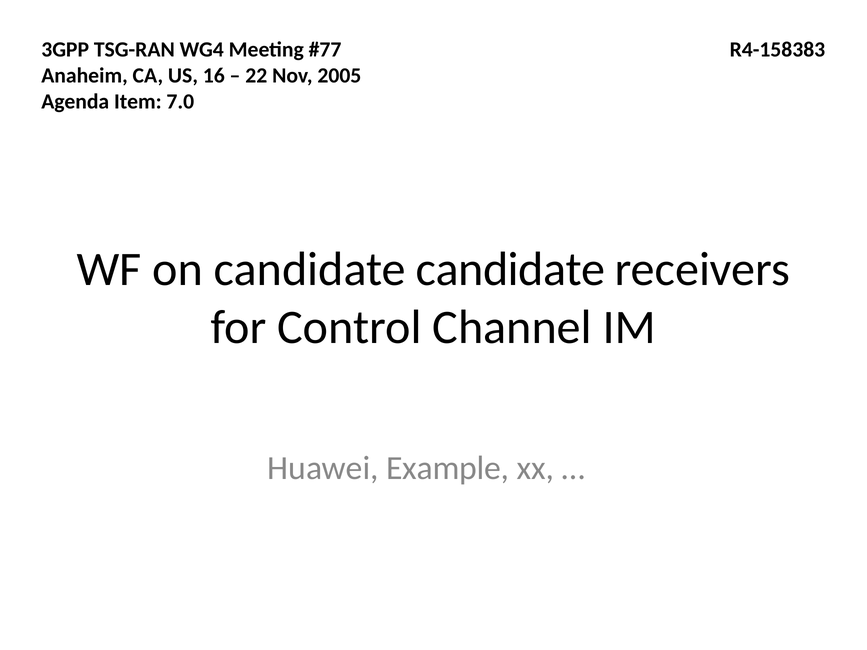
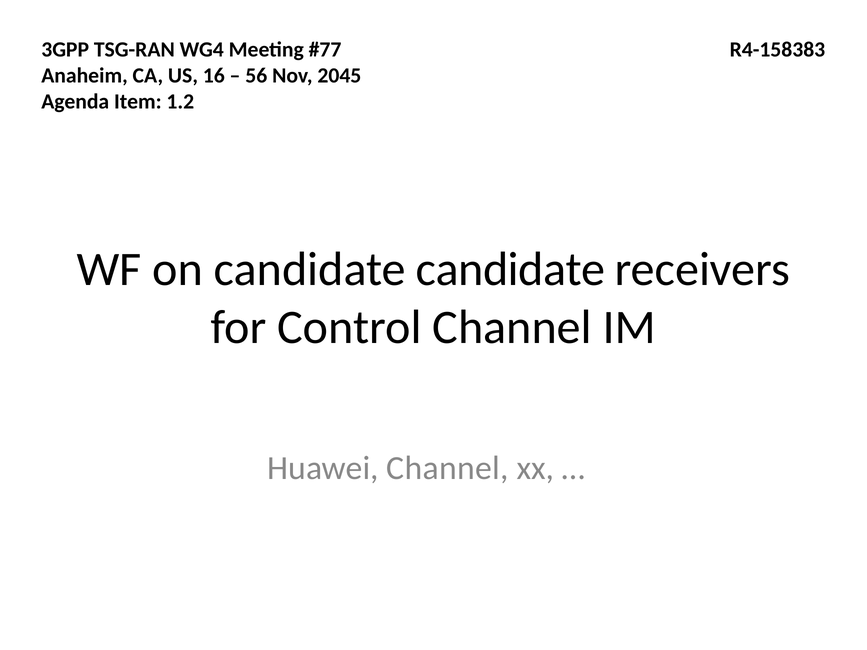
22: 22 -> 56 (256, 75)
2005: 2005 -> 2045 (339, 75)
7.0: 7.0 -> 1.2 (180, 101)
Huawei Example: Example -> Channel (447, 468)
